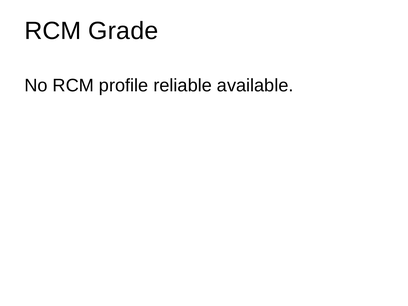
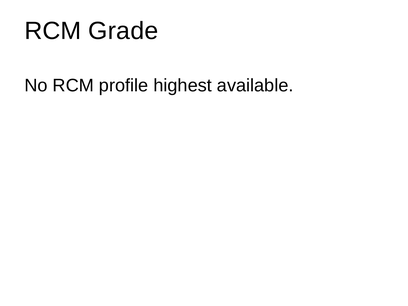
reliable: reliable -> highest (183, 86)
